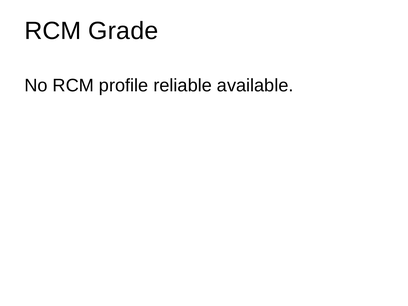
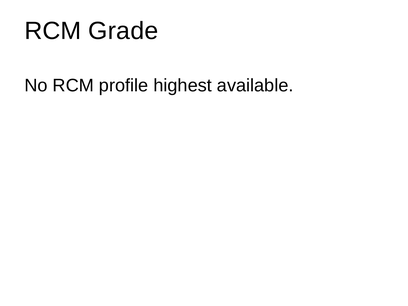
reliable: reliable -> highest (183, 86)
